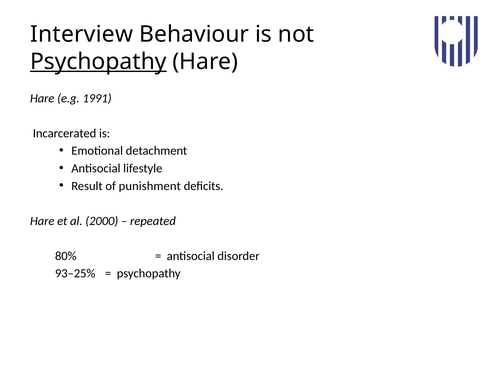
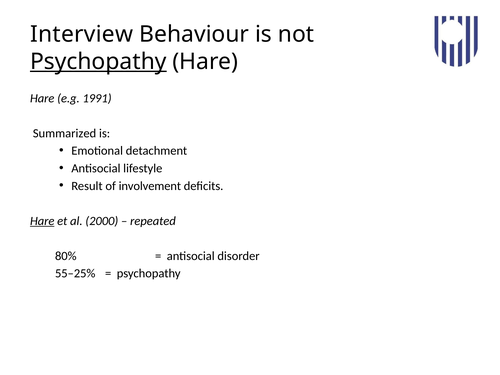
Incarcerated: Incarcerated -> Summarized (65, 133)
punishment: punishment -> involvement (150, 186)
Hare underline: none -> present (42, 221)
93–25%: 93–25% -> 55–25% (75, 273)
